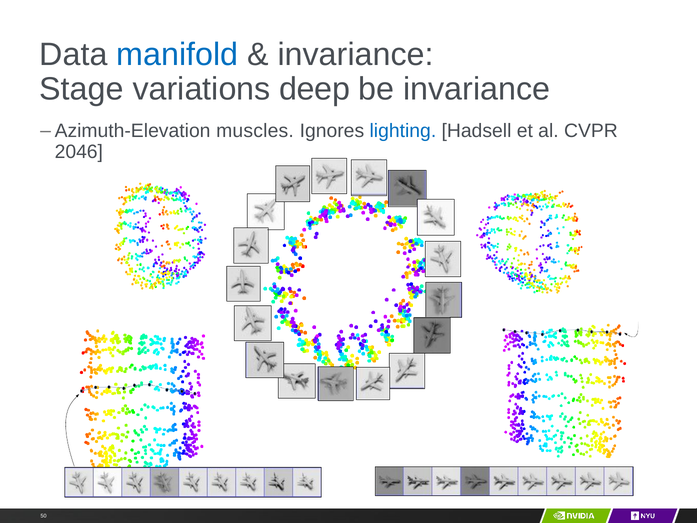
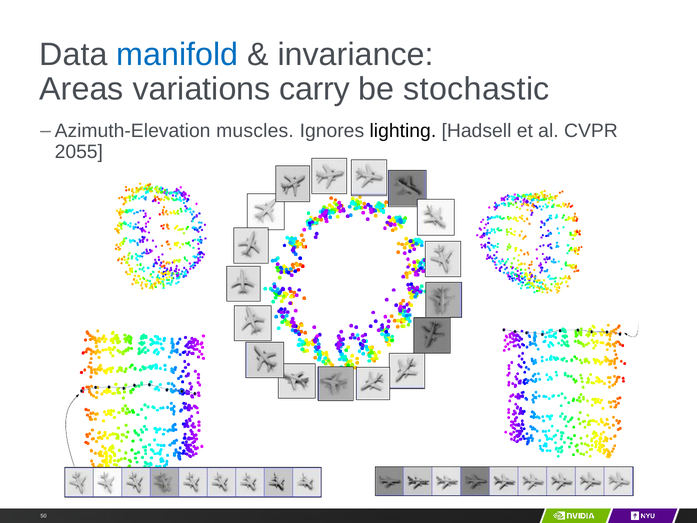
Stage: Stage -> Areas (82, 89)
deep: deep -> carry (315, 89)
be invariance: invariance -> stochastic (476, 89)
lighting colour: blue -> black (403, 131)
2046: 2046 -> 2055 (79, 152)
